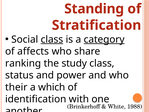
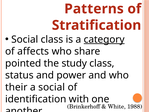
Standing: Standing -> Patterns (94, 9)
class underline: present -> none (52, 39)
ranking: ranking -> pointed (23, 63)
a which: which -> social (52, 87)
